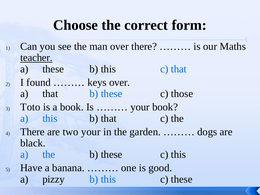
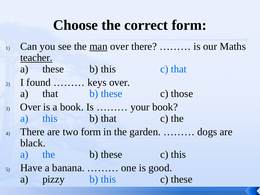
man underline: none -> present (98, 46)
Toto: Toto -> Over (30, 107)
two your: your -> form (91, 132)
